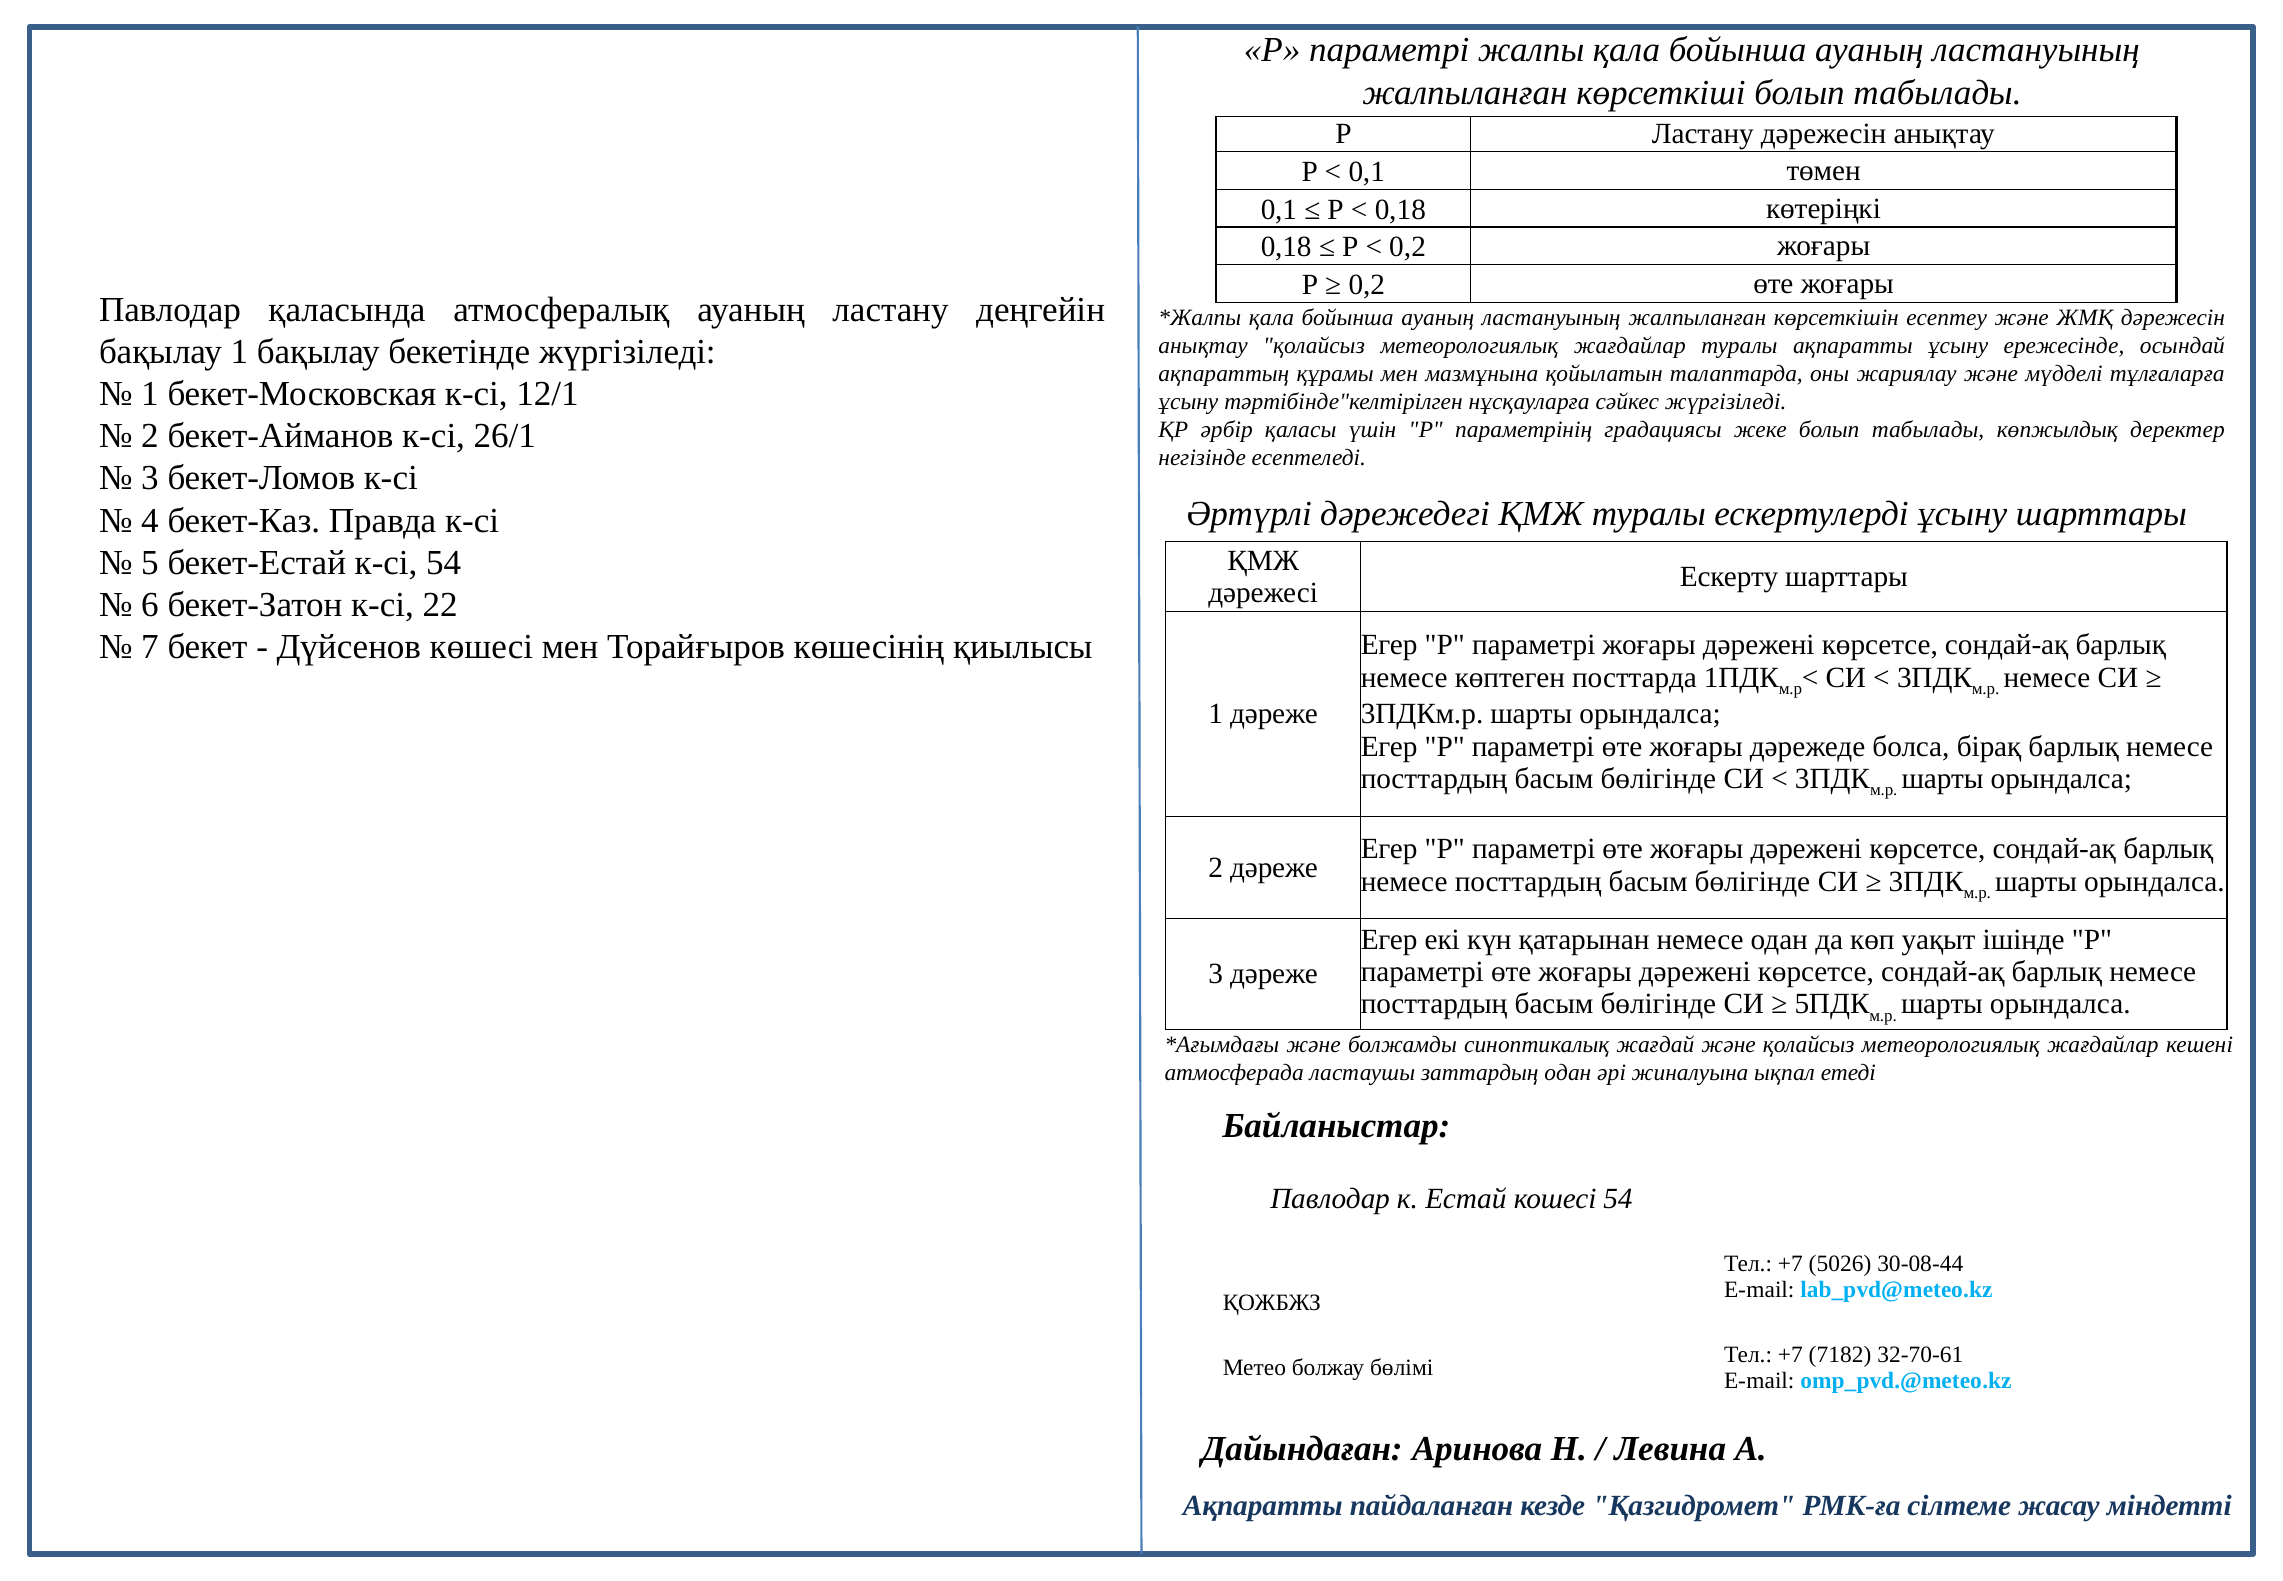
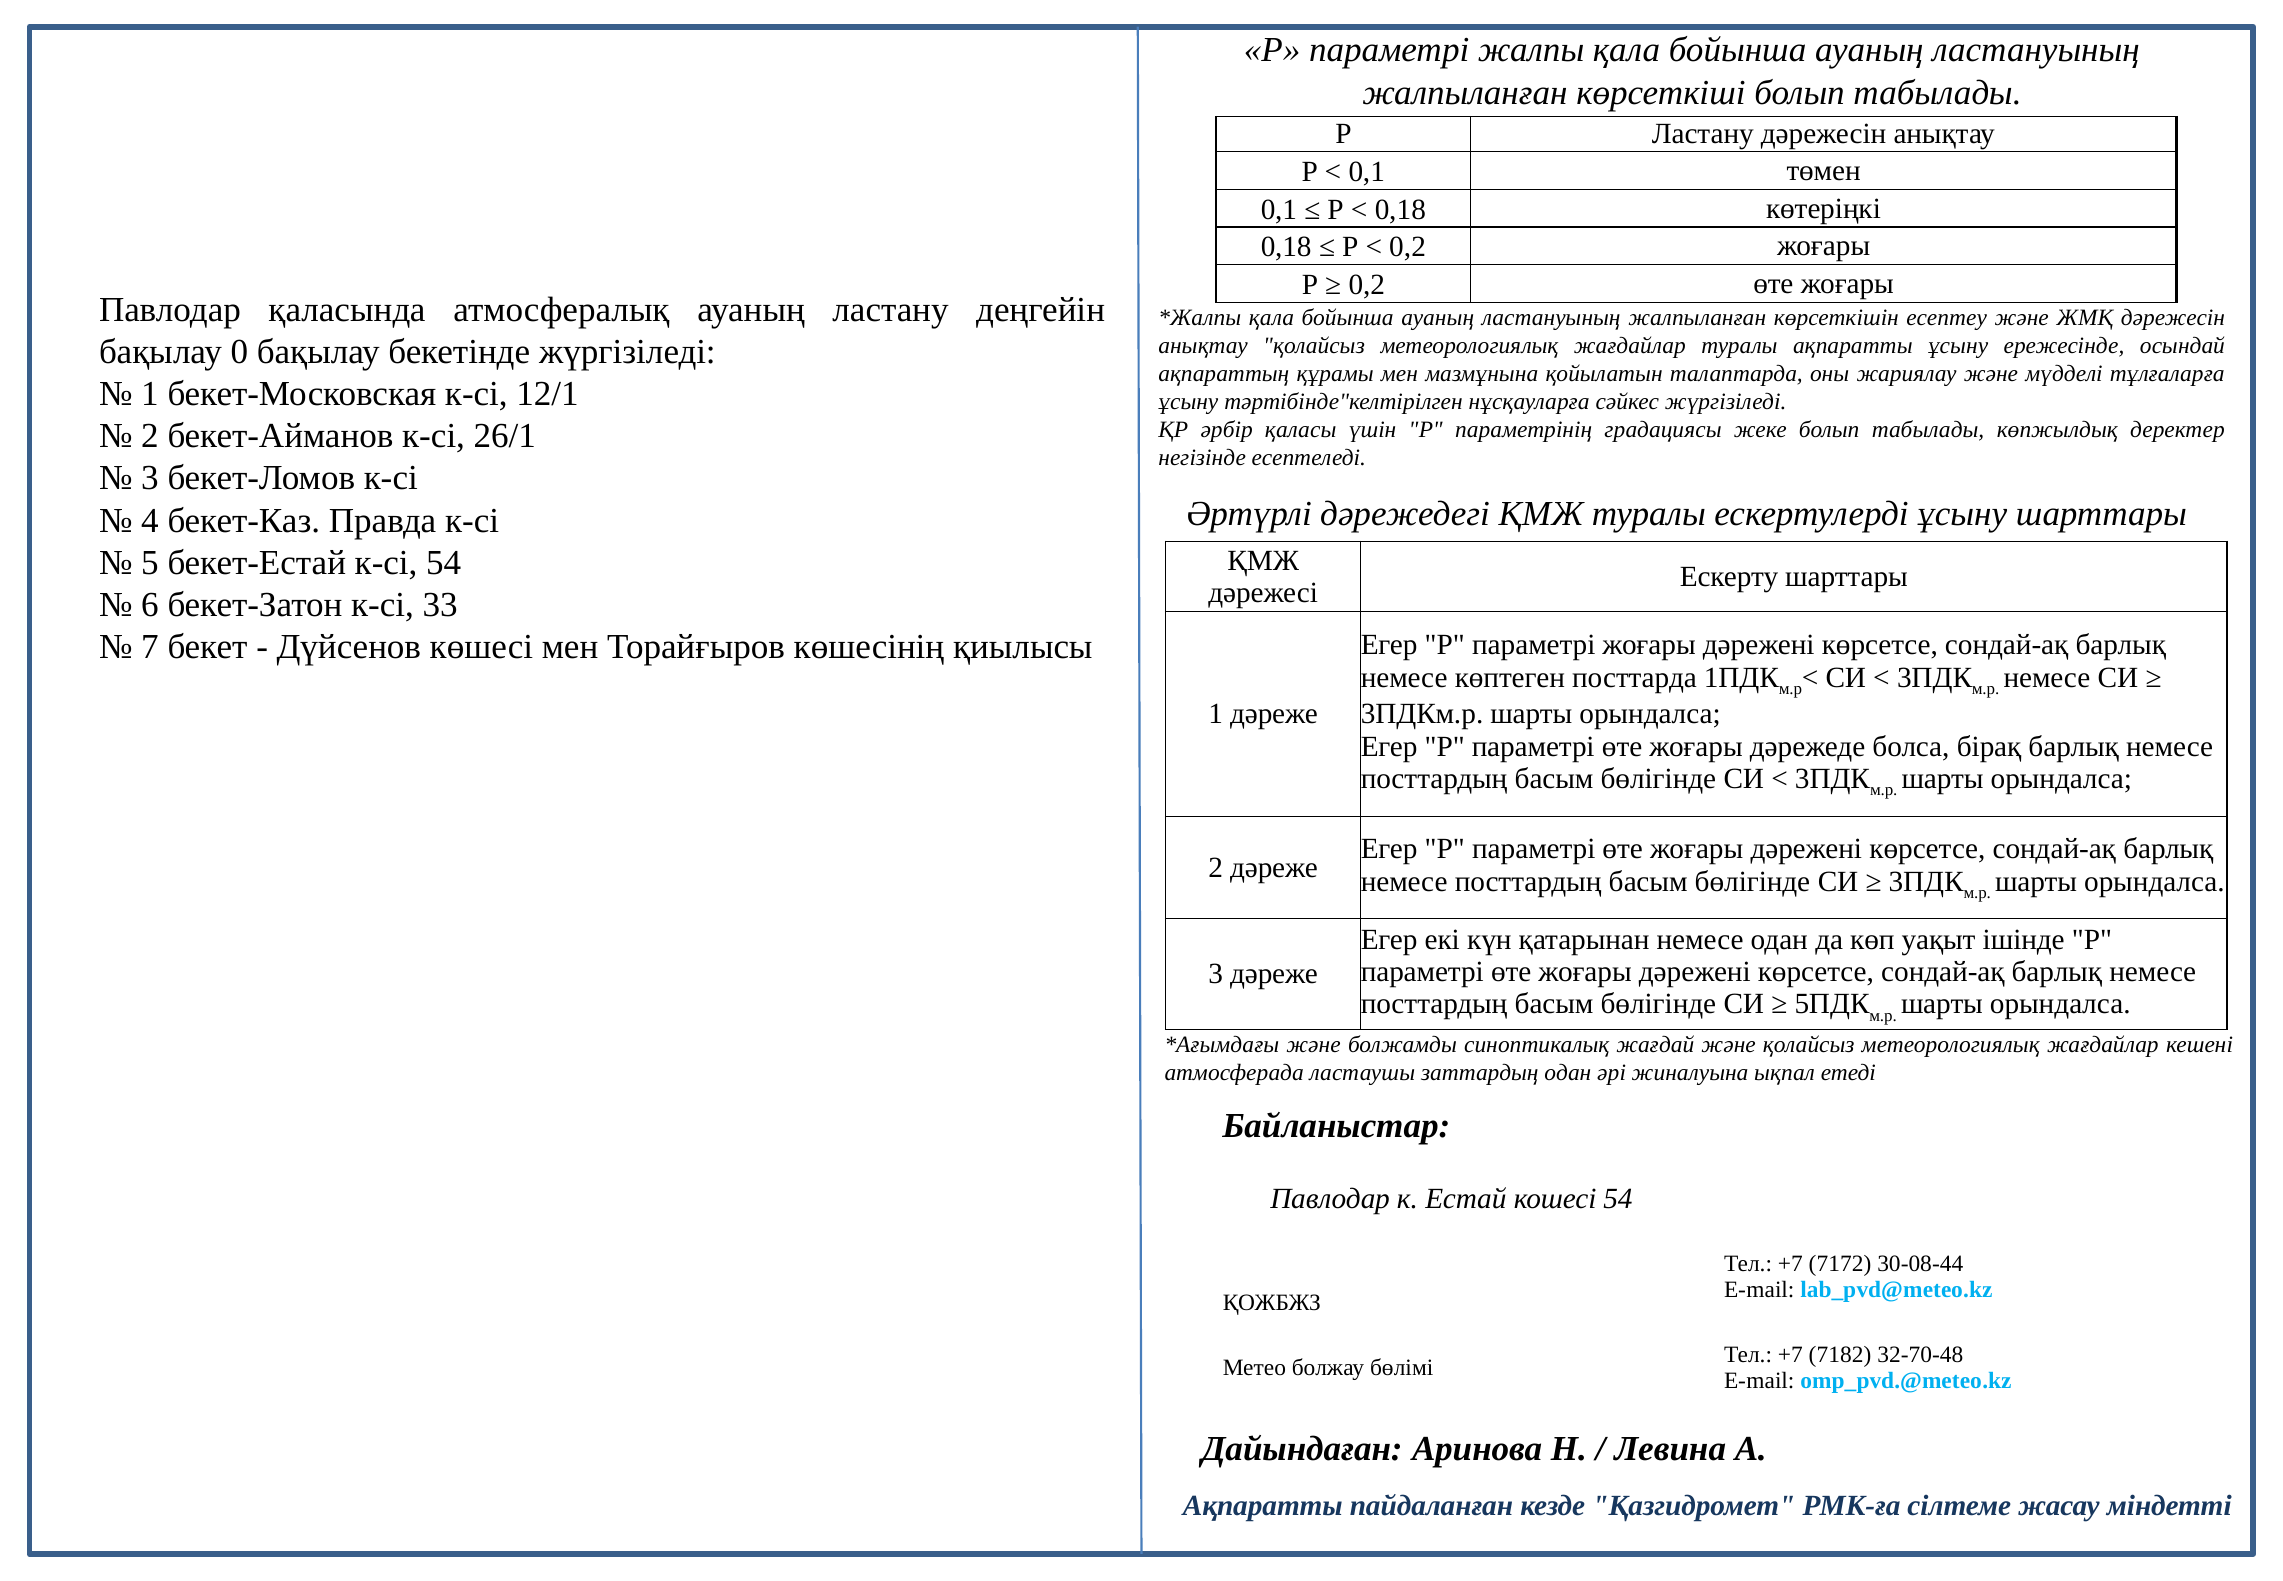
бақылау 1: 1 -> 0 (239, 352)
22: 22 -> 33 (440, 605)
5026: 5026 -> 7172 (1840, 1263)
32-70-61: 32-70-61 -> 32-70-48 (1920, 1355)
